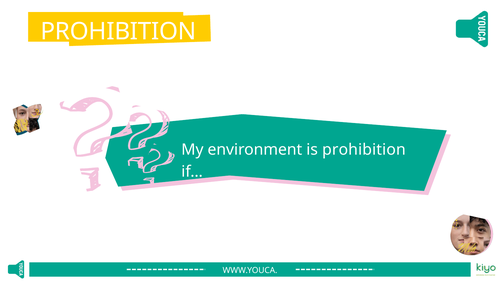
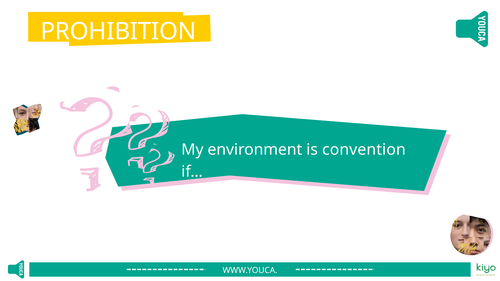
is prohibition: prohibition -> convention (364, 150)
